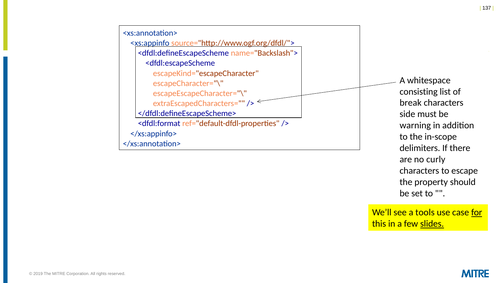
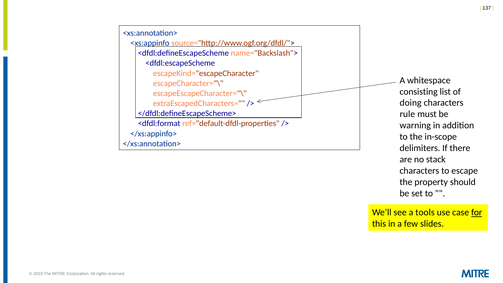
break: break -> doing (411, 103)
side: side -> rule (407, 114)
curly: curly -> stack (436, 159)
slides underline: present -> none (432, 224)
